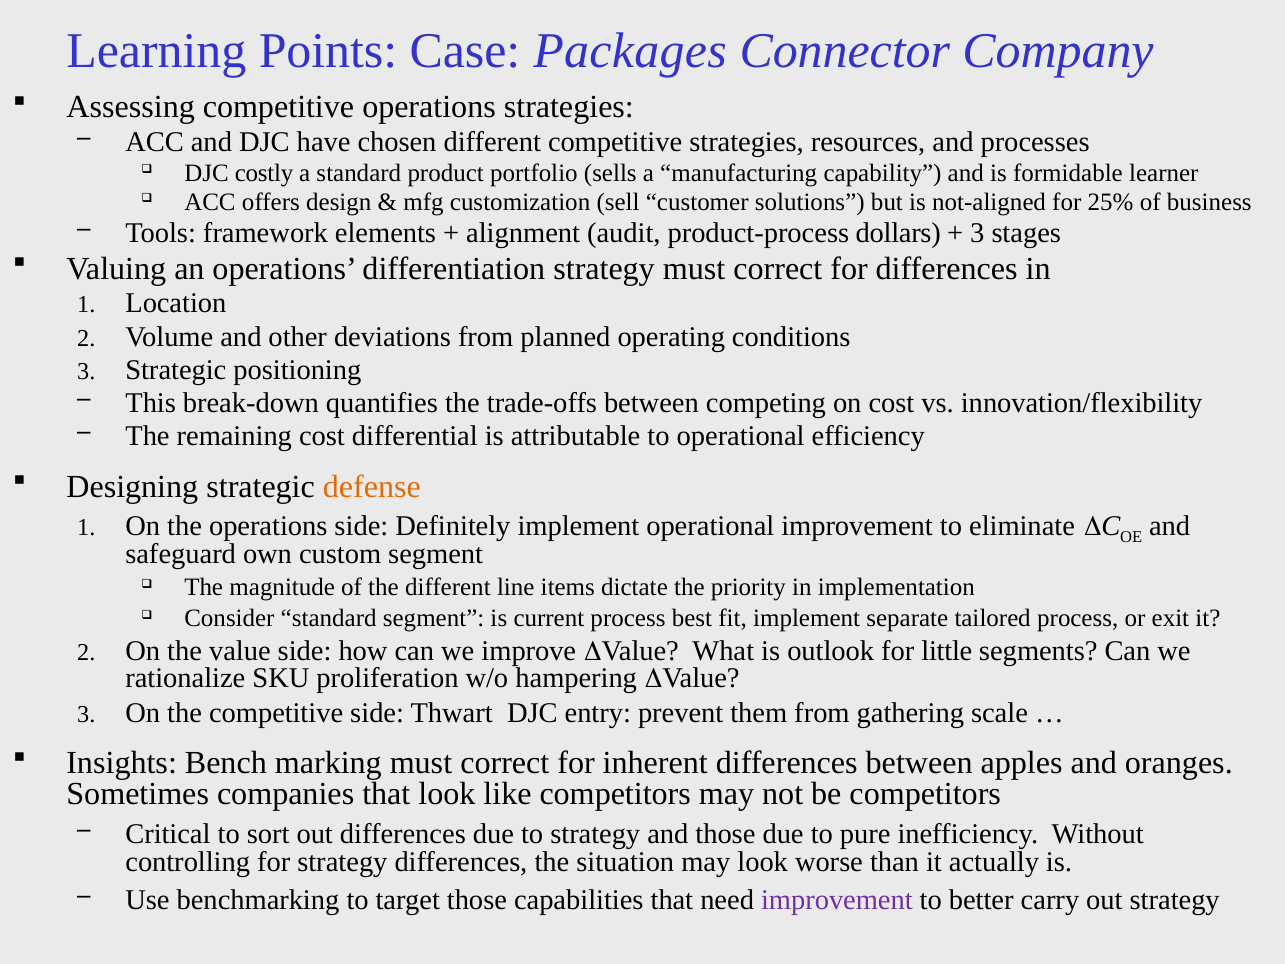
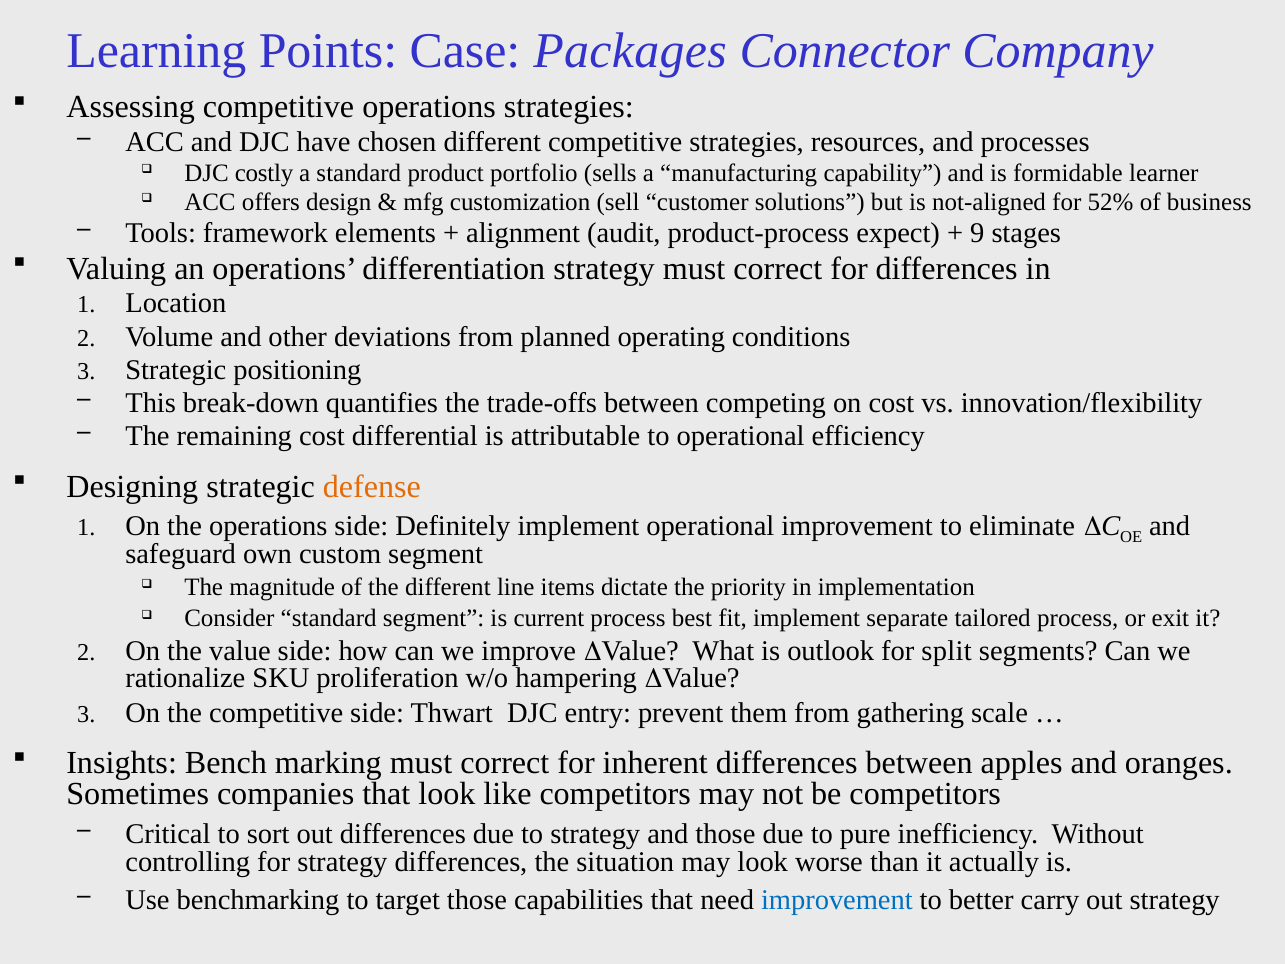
25%: 25% -> 52% (1111, 202)
dollars: dollars -> expect (898, 233)
3: 3 -> 9 (977, 233)
little: little -> split (947, 651)
improvement colour: purple -> blue (837, 900)
